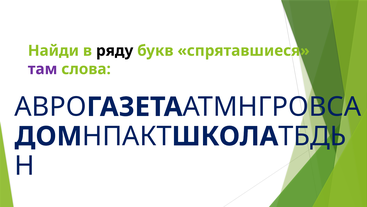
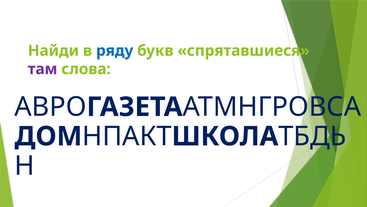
ряду colour: black -> blue (115, 51)
